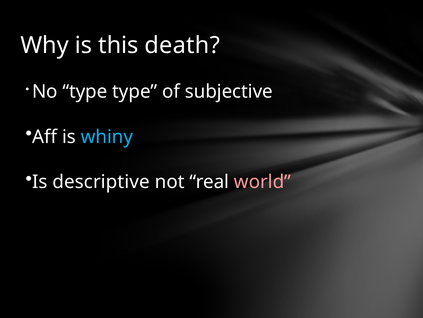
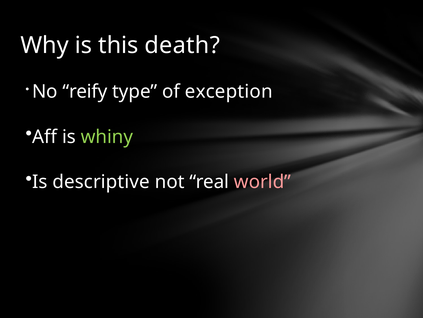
No type: type -> reify (85, 91)
subjective: subjective -> exception (229, 91)
whiny colour: light blue -> light green (107, 136)
